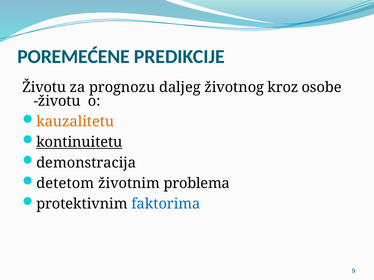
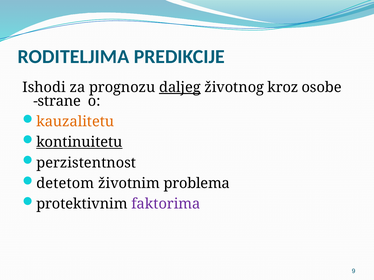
POREMEĆENE: POREMEĆENE -> RODITELJIMA (73, 57)
Životu: Životu -> Ishodi (44, 87)
daljeg underline: none -> present (180, 87)
životu: životu -> strane (57, 101)
demonstracija: demonstracija -> perzistentnost (86, 163)
faktorima colour: blue -> purple (166, 204)
